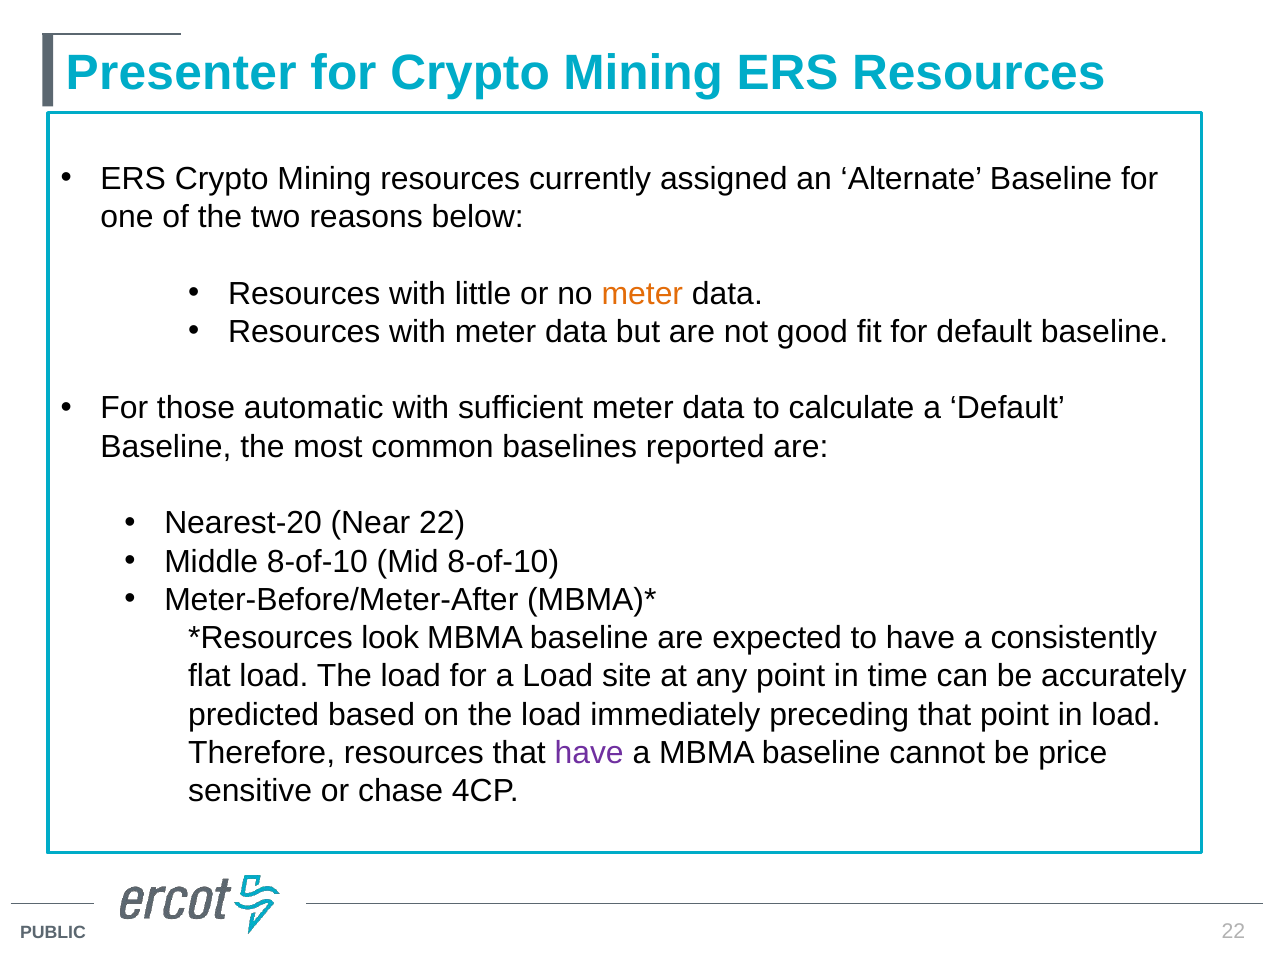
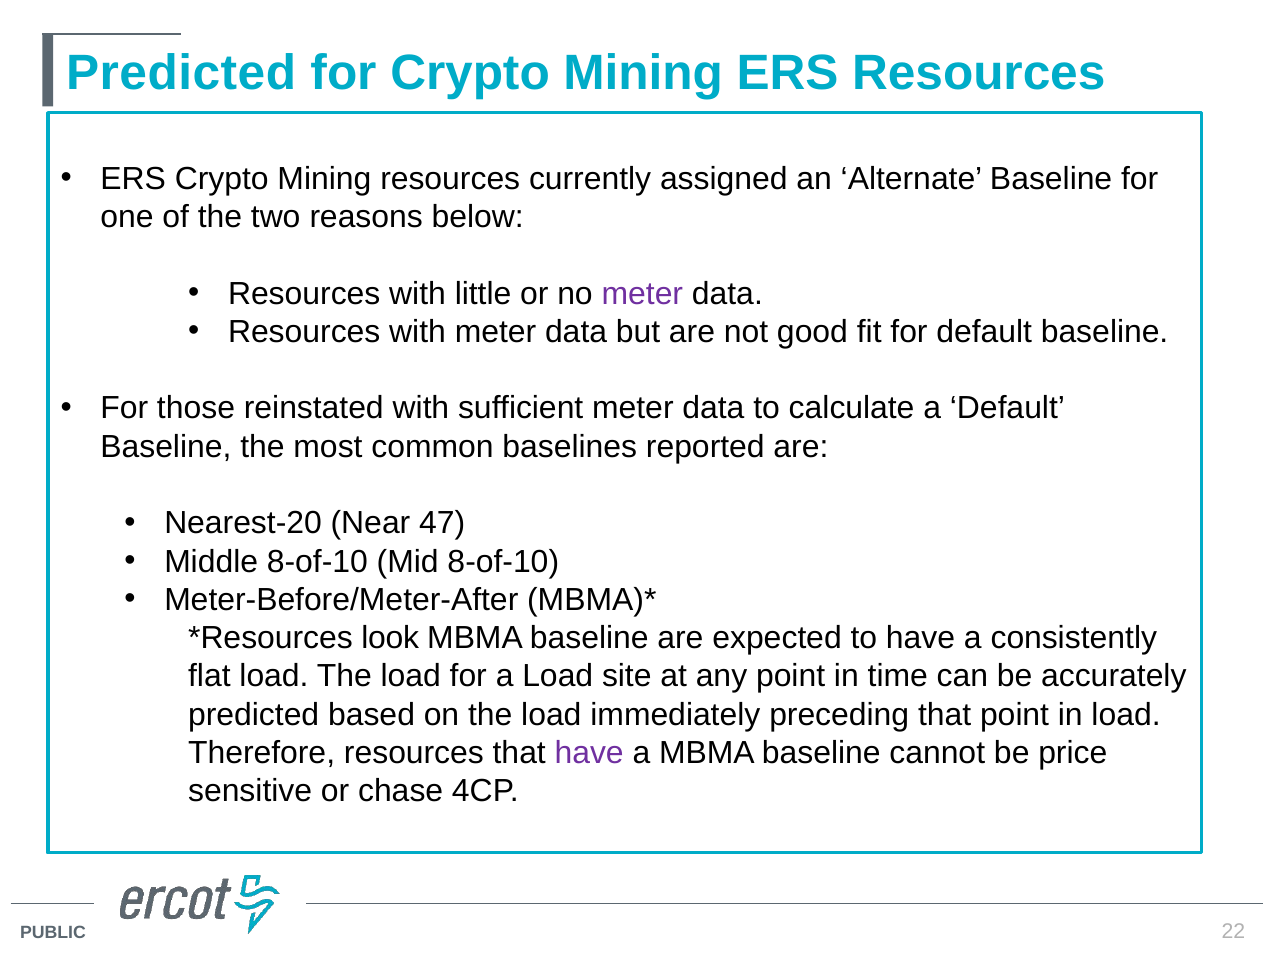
Presenter: Presenter -> Predicted (181, 74)
meter colour: orange -> purple (642, 294)
automatic: automatic -> reinstated (314, 408)
Near 22: 22 -> 47 (442, 523)
